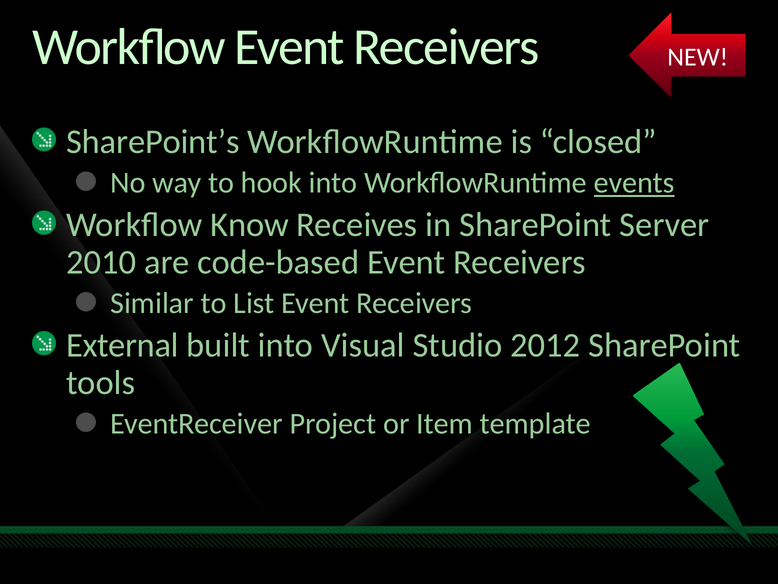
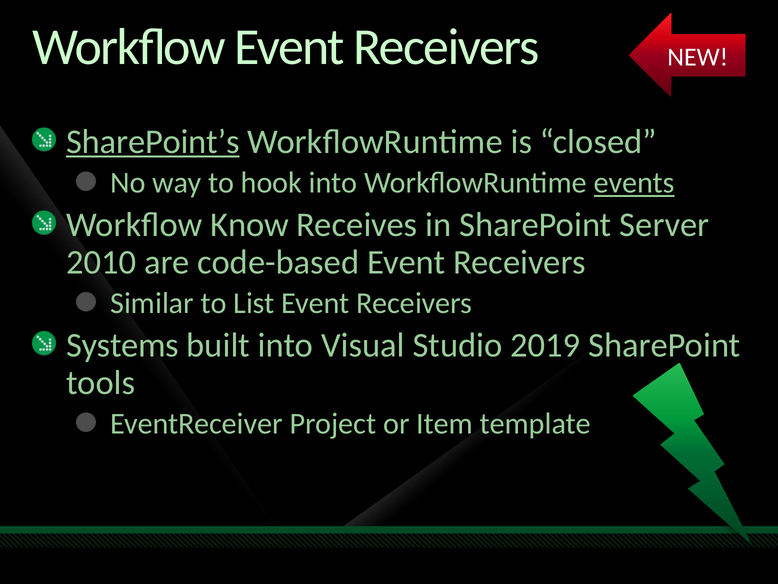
SharePoint’s underline: none -> present (153, 142)
External: External -> Systems (122, 345)
2012: 2012 -> 2019 (545, 345)
